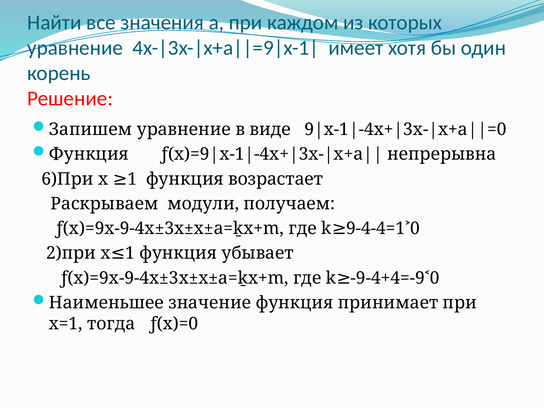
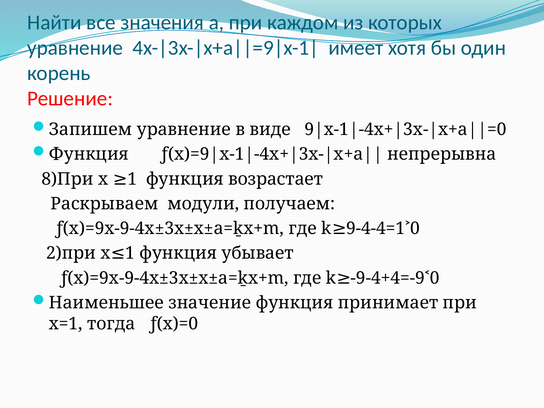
6)При: 6)При -> 8)При (68, 179)
